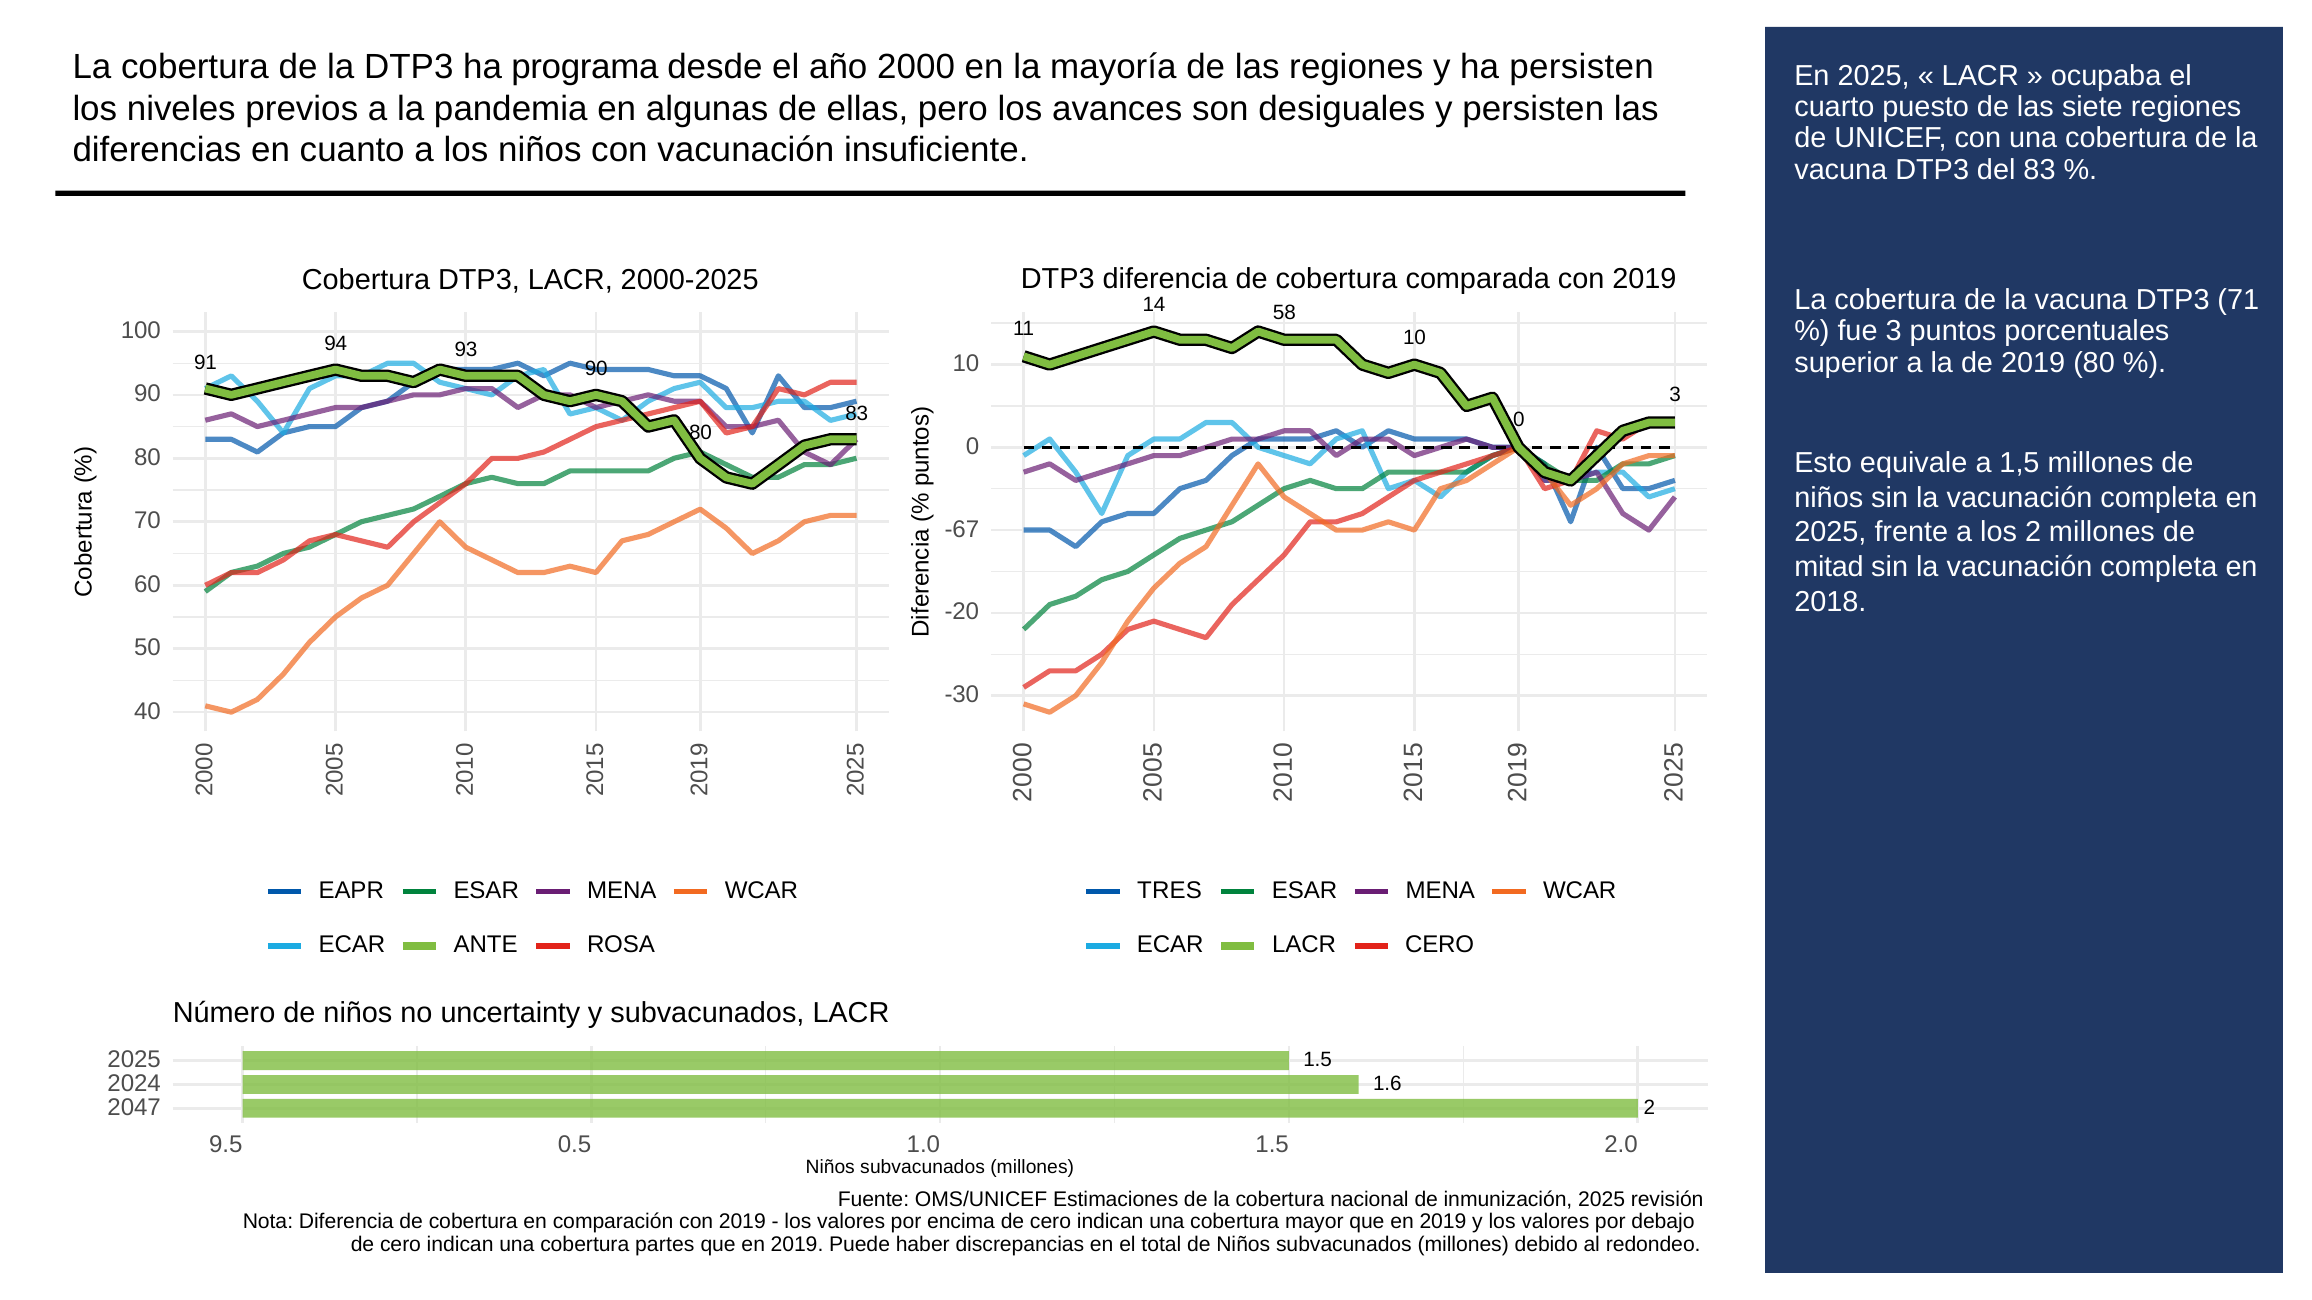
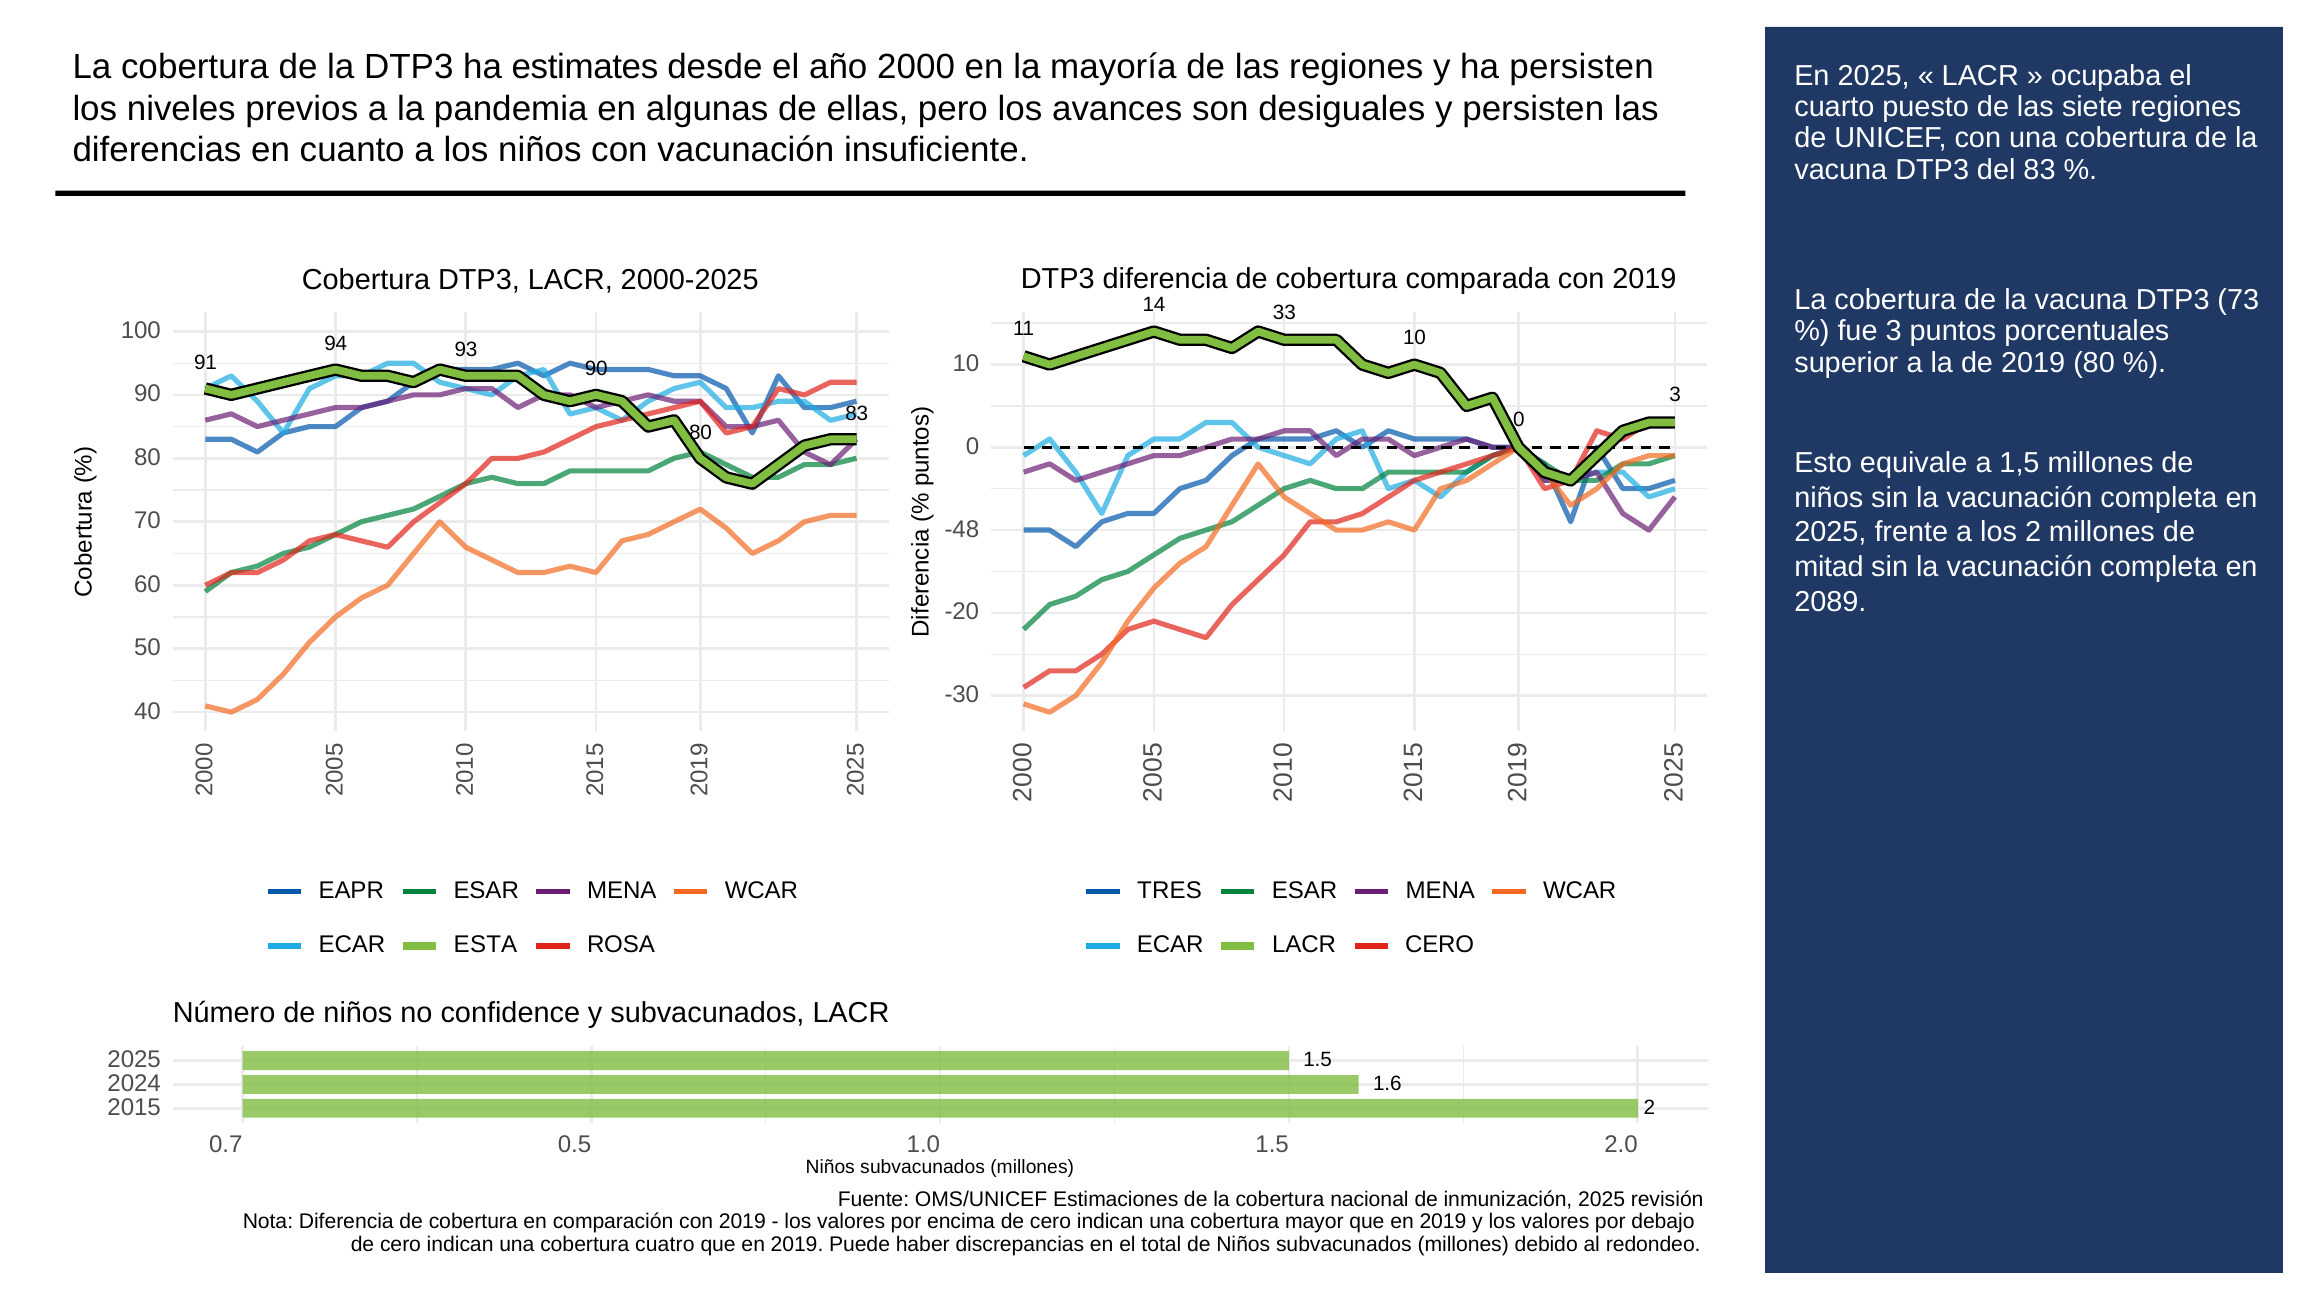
programa: programa -> estimates (585, 67)
71: 71 -> 73 (2238, 300)
58: 58 -> 33 (1284, 313)
-67: -67 -> -48 (962, 529)
2018: 2018 -> 2089 (1830, 602)
ANTE: ANTE -> ESTA (486, 945)
uncertainty: uncertainty -> confidence (510, 1013)
2047: 2047 -> 2015 (134, 1108)
9.5: 9.5 -> 0.7 (226, 1145)
partes: partes -> cuatro (665, 1245)
